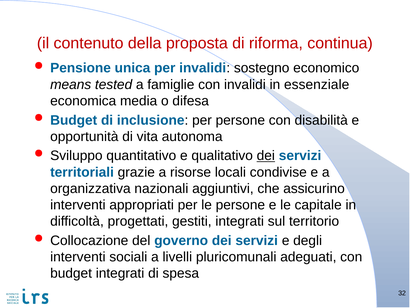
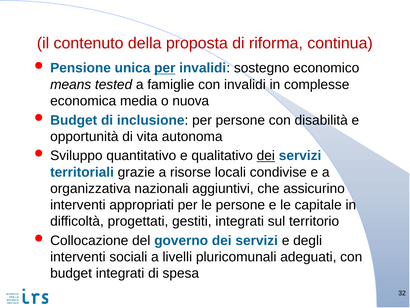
per underline: none -> present (165, 68)
essenziale: essenziale -> complesse (317, 84)
difesa: difesa -> nuova (191, 101)
